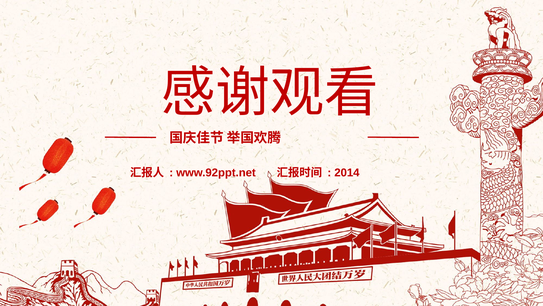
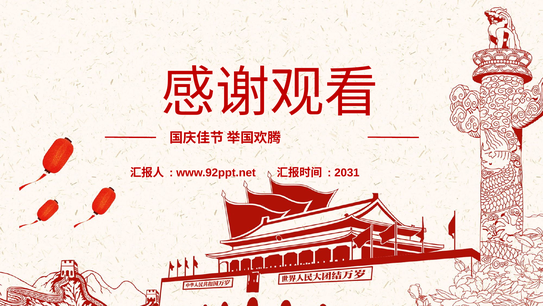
2014: 2014 -> 2031 (347, 172)
